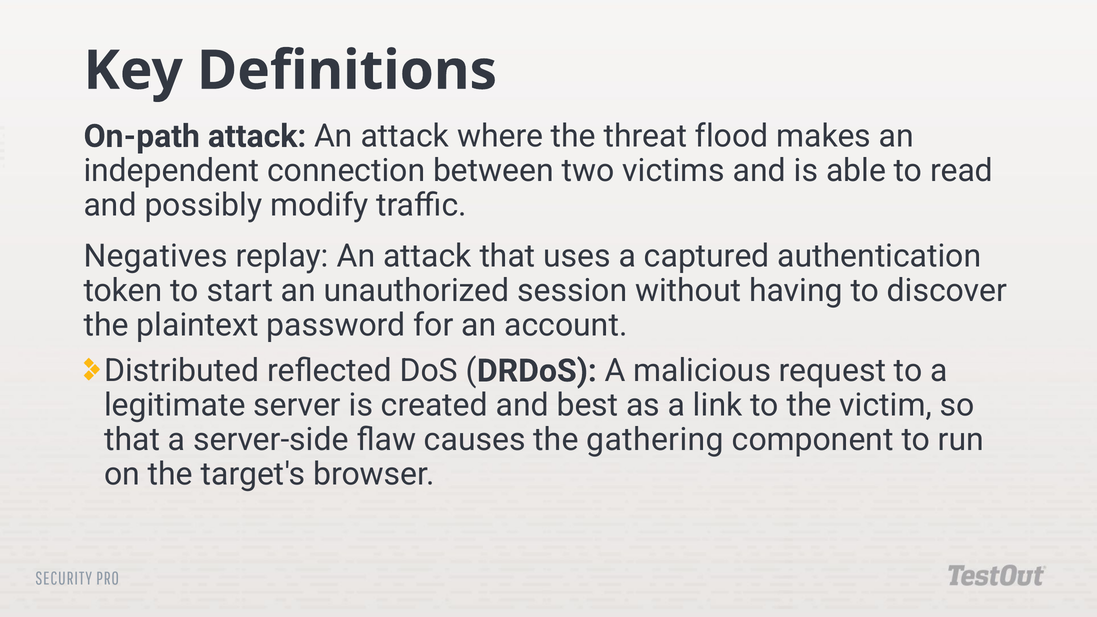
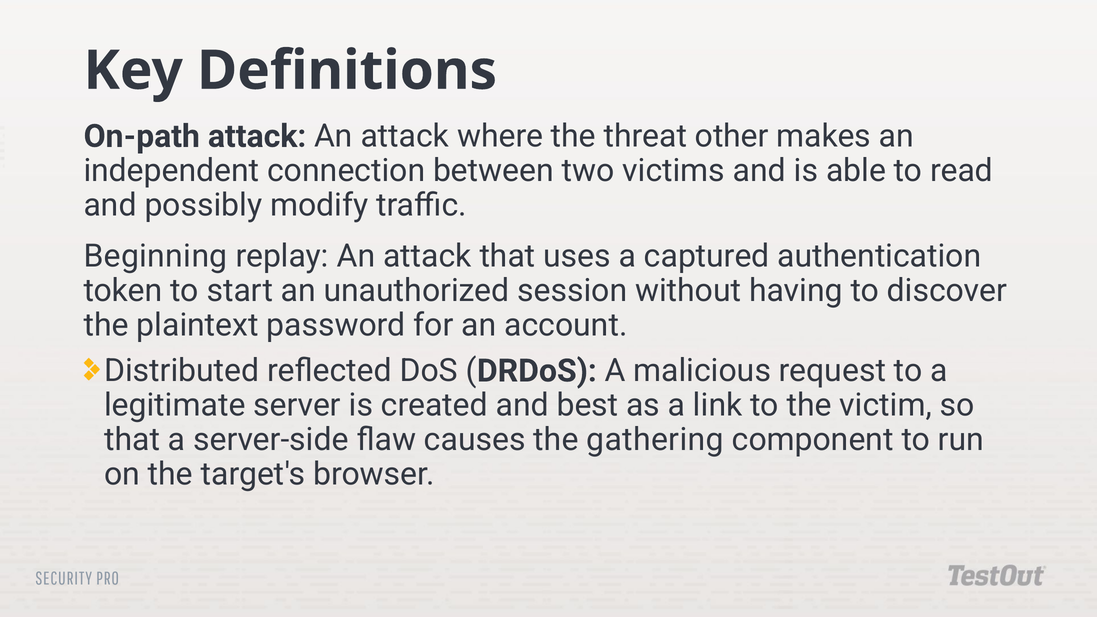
flood: flood -> other (732, 136)
Negatives: Negatives -> Beginning (156, 256)
